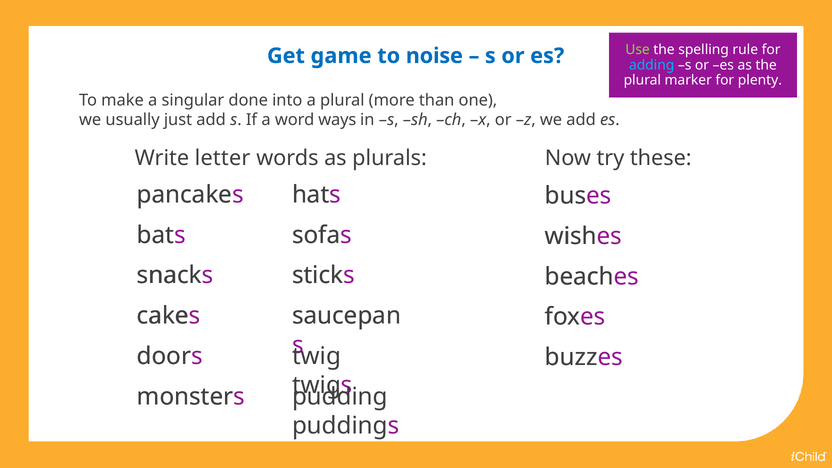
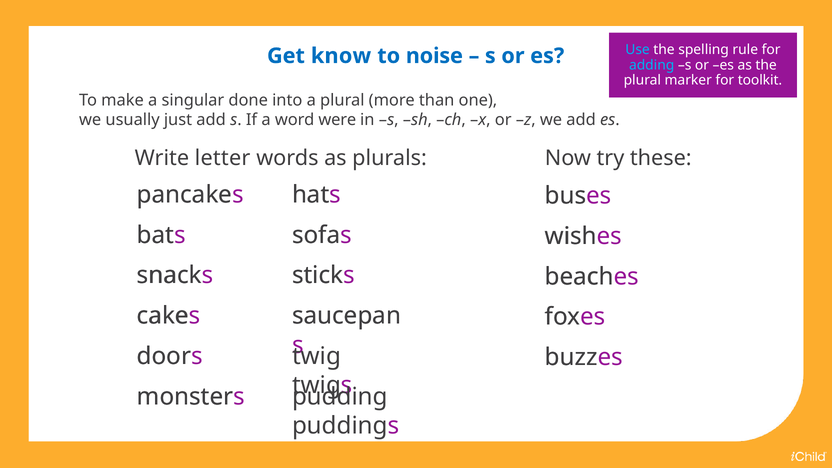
Use colour: light green -> light blue (638, 50)
game: game -> know (341, 56)
plenty: plenty -> toolkit (760, 80)
ways: ways -> were (337, 120)
